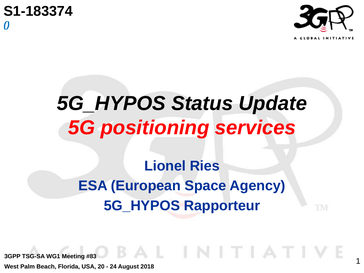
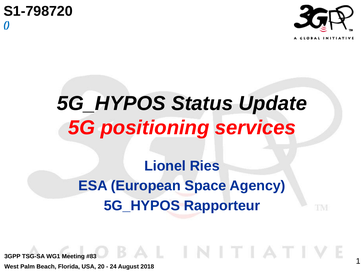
S1-183374: S1-183374 -> S1-798720 (38, 11)
